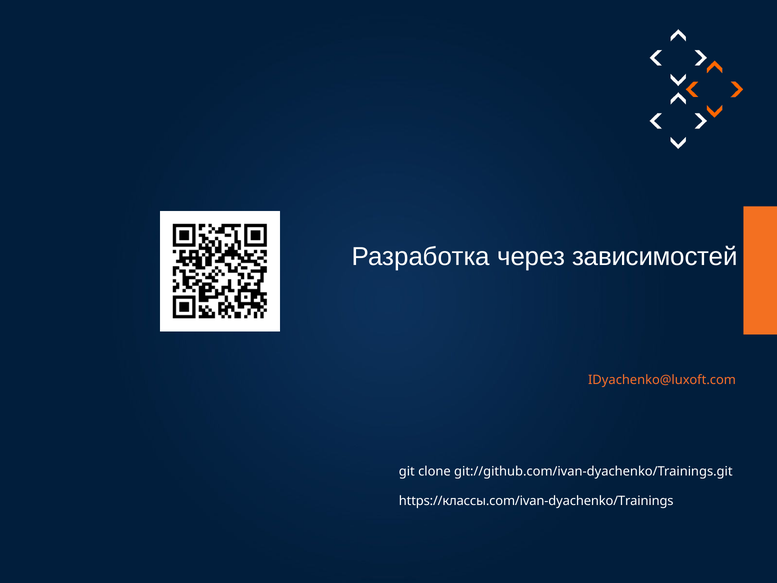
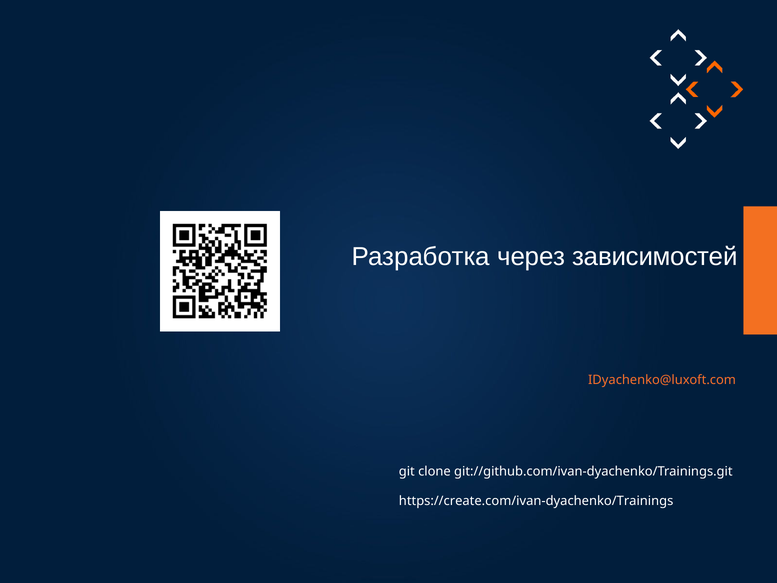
https://классы.com/ivan-dyachenko/Trainings: https://классы.com/ivan-dyachenko/Trainings -> https://create.com/ivan-dyachenko/Trainings (536, 501)
